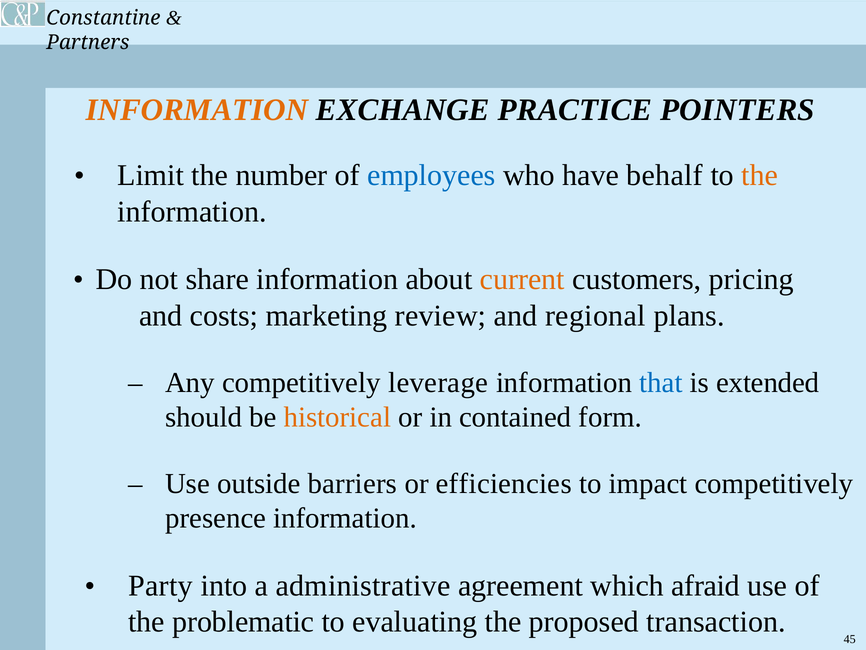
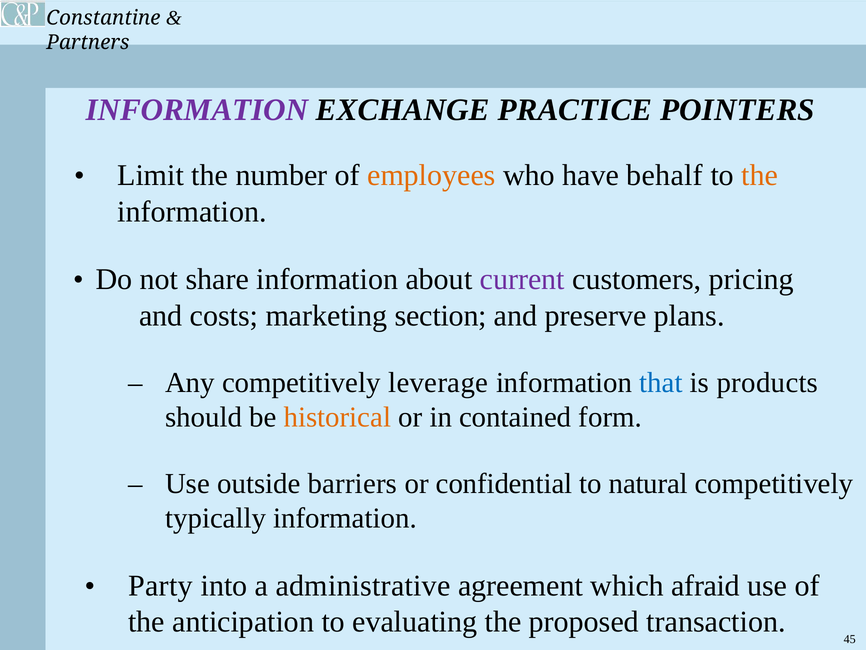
INFORMATION colour: orange -> purple (197, 110)
employees colour: blue -> orange (431, 175)
current colour: orange -> purple (522, 279)
review: review -> section (441, 315)
regional: regional -> preserve (596, 315)
extended: extended -> products (767, 382)
efficiencies: efficiencies -> confidential (504, 483)
impact: impact -> natural (648, 483)
presence: presence -> typically (216, 518)
problematic: problematic -> anticipation (243, 621)
